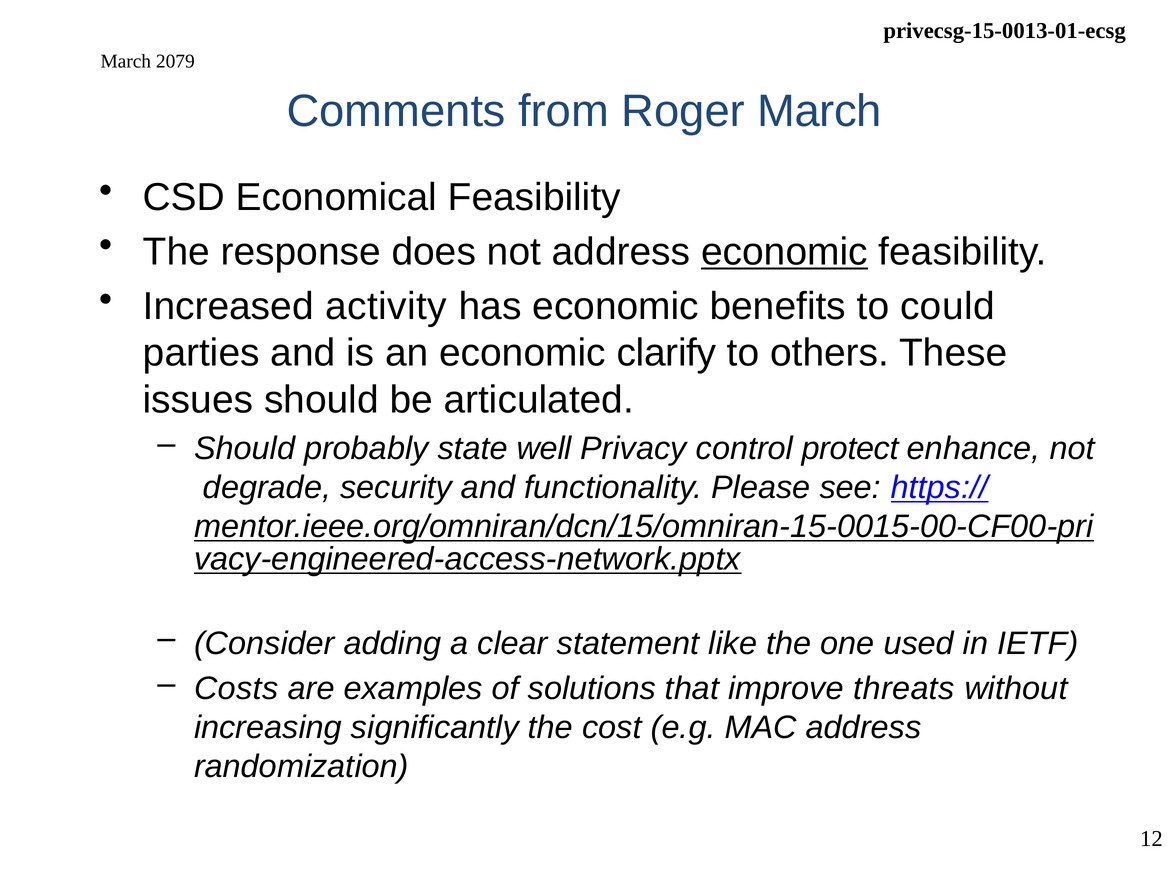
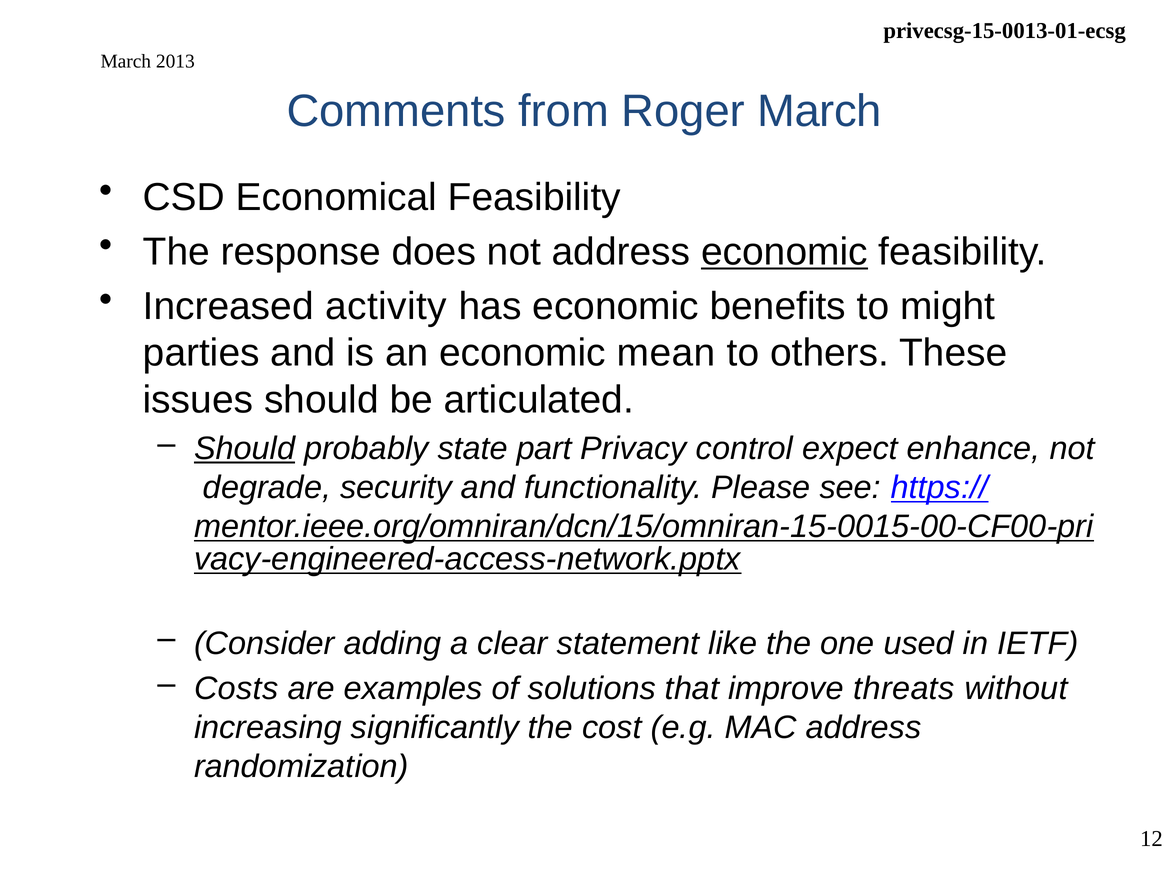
2079: 2079 -> 2013 (175, 61)
could: could -> might (948, 306)
clarify: clarify -> mean (666, 353)
Should underline: none -> present (245, 449)
well: well -> part (544, 449)
protect: protect -> expect (850, 449)
